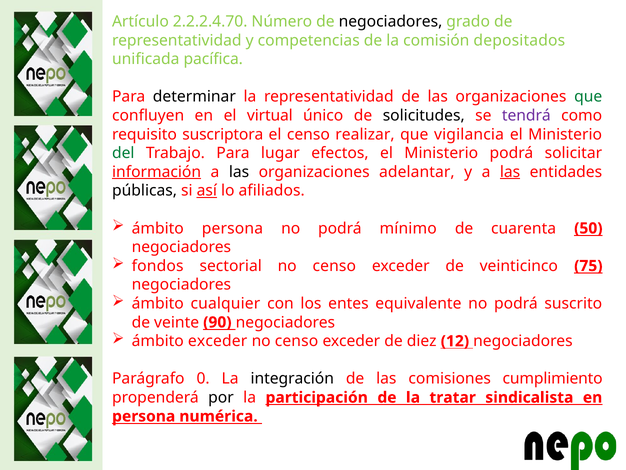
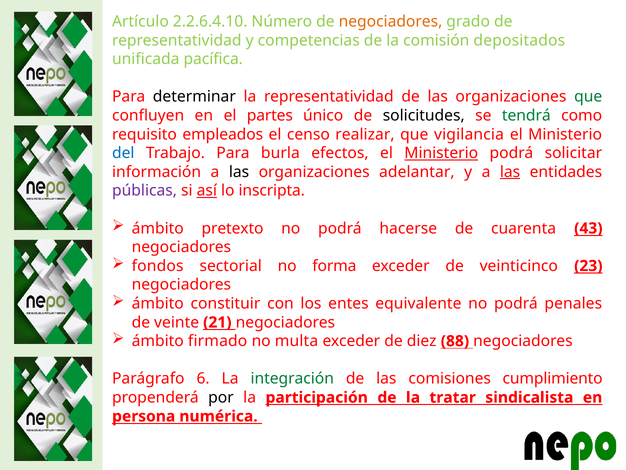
2.2.2.4.70: 2.2.2.4.70 -> 2.2.6.4.10 (210, 22)
negociadores colour: black -> orange (390, 22)
virtual: virtual -> partes (270, 115)
tendrá colour: purple -> green (526, 115)
suscriptora: suscriptora -> empleados (223, 134)
del colour: green -> blue (123, 153)
lugar: lugar -> burla (280, 153)
Ministerio underline: none -> present (441, 153)
información underline: present -> none (157, 172)
públicas colour: black -> purple (145, 191)
afiliados: afiliados -> inscripta (272, 191)
ámbito persona: persona -> pretexto (233, 228)
mínimo: mínimo -> hacerse (408, 228)
50: 50 -> 43 (588, 228)
sectorial no censo: censo -> forma (334, 266)
75: 75 -> 23 (588, 266)
cualquier: cualquier -> constituir (225, 303)
suscrito: suscrito -> penales (573, 303)
90: 90 -> 21 (217, 322)
ámbito exceder: exceder -> firmado (218, 341)
censo: censo -> multa (296, 341)
12: 12 -> 88 (455, 341)
0: 0 -> 6 (203, 378)
integración colour: black -> green (292, 378)
